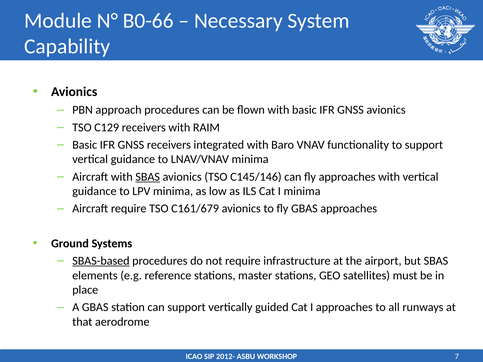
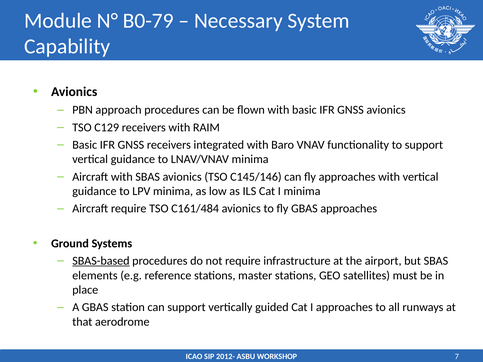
B0-66: B0-66 -> B0-79 (148, 21)
SBAS underline: present -> none (148, 177)
C161/679: C161/679 -> C161/484 (195, 209)
